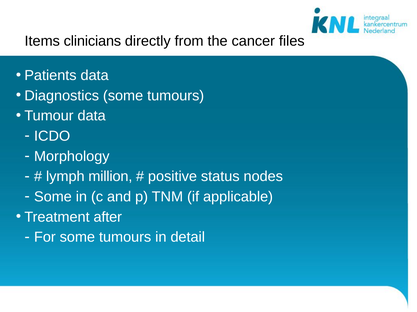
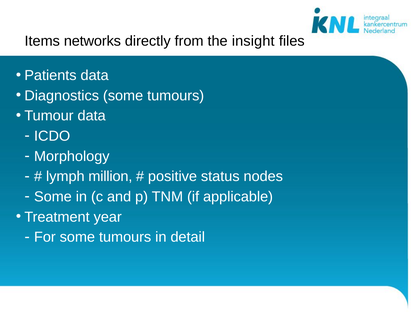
clinicians: clinicians -> networks (92, 41)
cancer: cancer -> insight (253, 41)
after: after -> year (108, 218)
